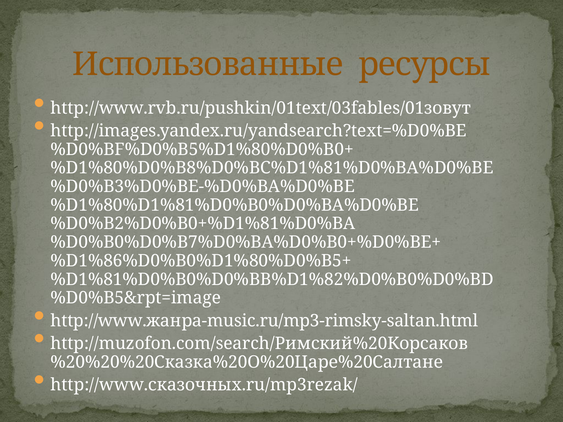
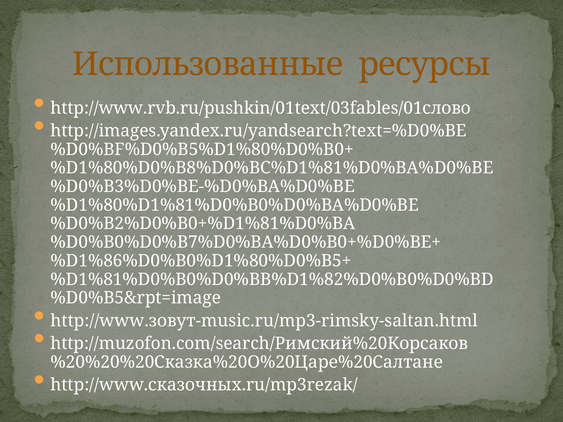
http://www.rvb.ru/pushkin/01text/03fables/01зовут: http://www.rvb.ru/pushkin/01text/03fables/01зовут -> http://www.rvb.ru/pushkin/01text/03fables/01слово (261, 108)
http://www.жанра-music.ru/mp3-rimsky-saltan.html: http://www.жанра-music.ru/mp3-rimsky-saltan.html -> http://www.зовут-music.ru/mp3-rimsky-saltan.html (264, 321)
